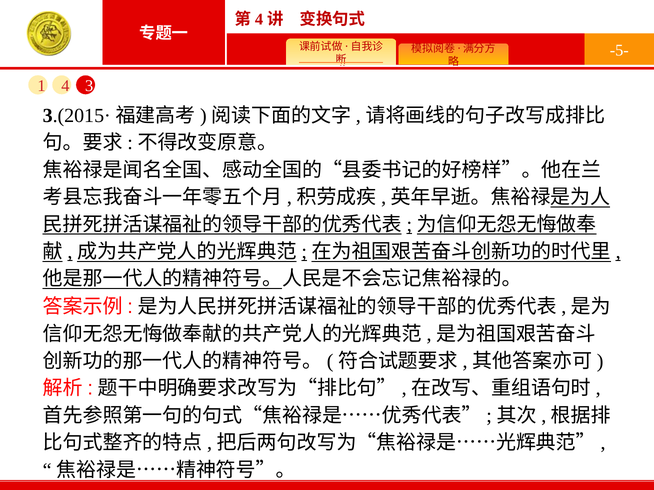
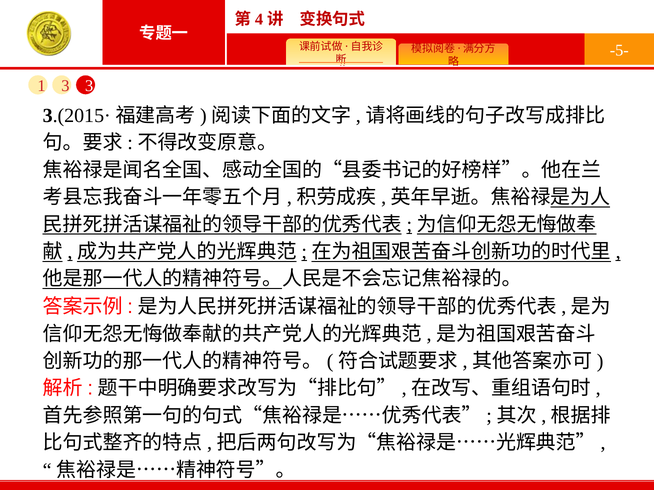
1 4: 4 -> 3 (65, 86)
